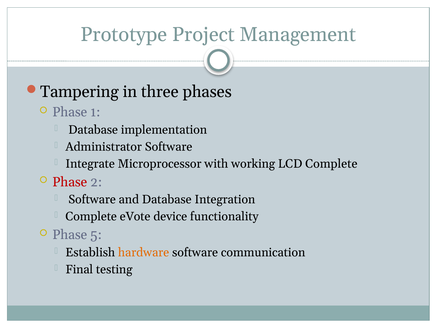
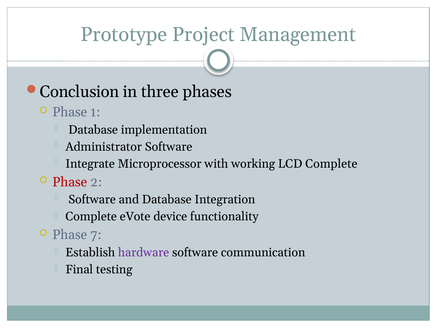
Tampering: Tampering -> Conclusion (79, 92)
5: 5 -> 7 (96, 235)
hardware colour: orange -> purple (144, 252)
